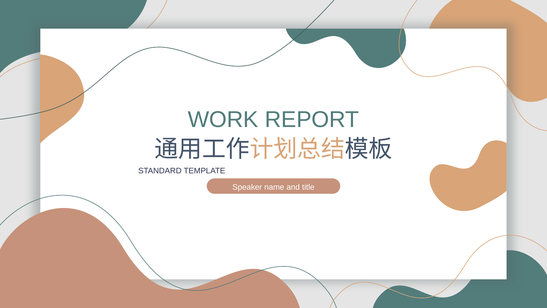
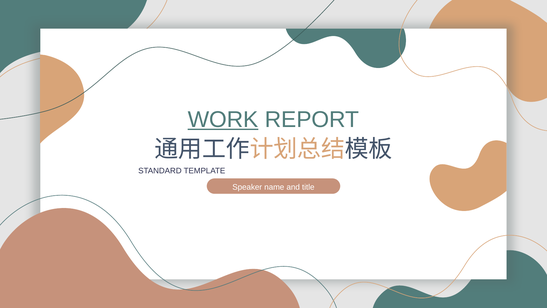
WORK underline: none -> present (223, 120)
